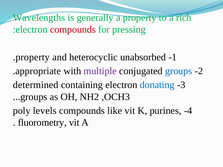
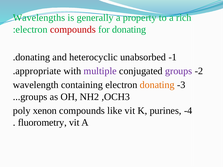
for pressing: pressing -> donating (129, 30)
property: property -> donating (33, 57)
groups colour: blue -> purple (179, 71)
determined: determined -> wavelength (36, 85)
donating colour: blue -> orange (157, 85)
levels: levels -> xenon (45, 111)
